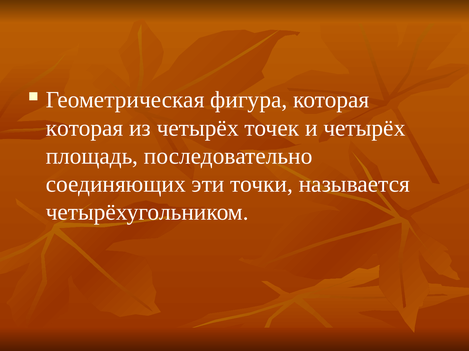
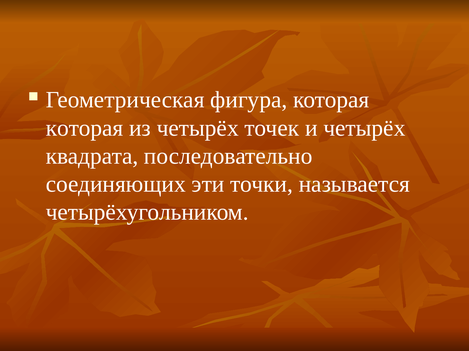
площадь: площадь -> квадрата (92, 156)
